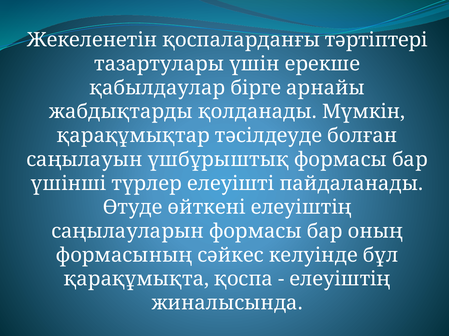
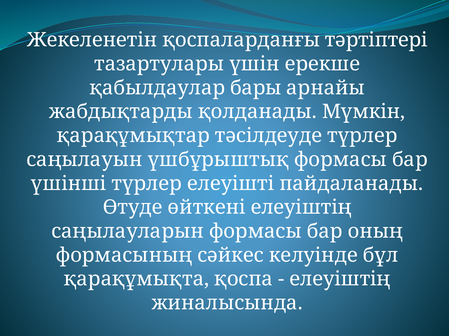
бiрге: бiрге -> бары (256, 88)
тәсiлдеуде болған: болған -> түрлер (362, 136)
